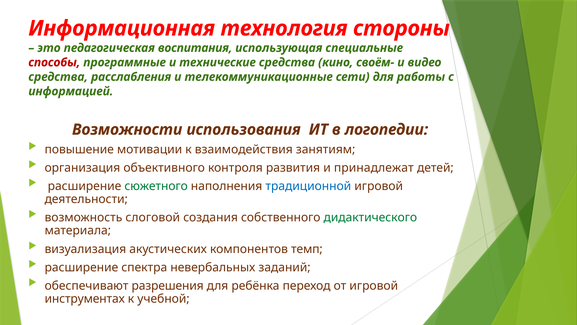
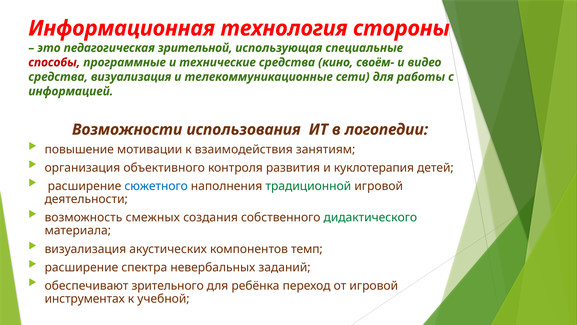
воспитания: воспитания -> зрительной (195, 48)
средства расслабления: расслабления -> визуализация (131, 77)
принадлежат: принадлежат -> куклотерапия (374, 168)
сюжетного colour: green -> blue (156, 186)
традиционной colour: blue -> green (308, 186)
слоговой: слоговой -> смежных (153, 217)
разрешения: разрешения -> зрительного (168, 286)
